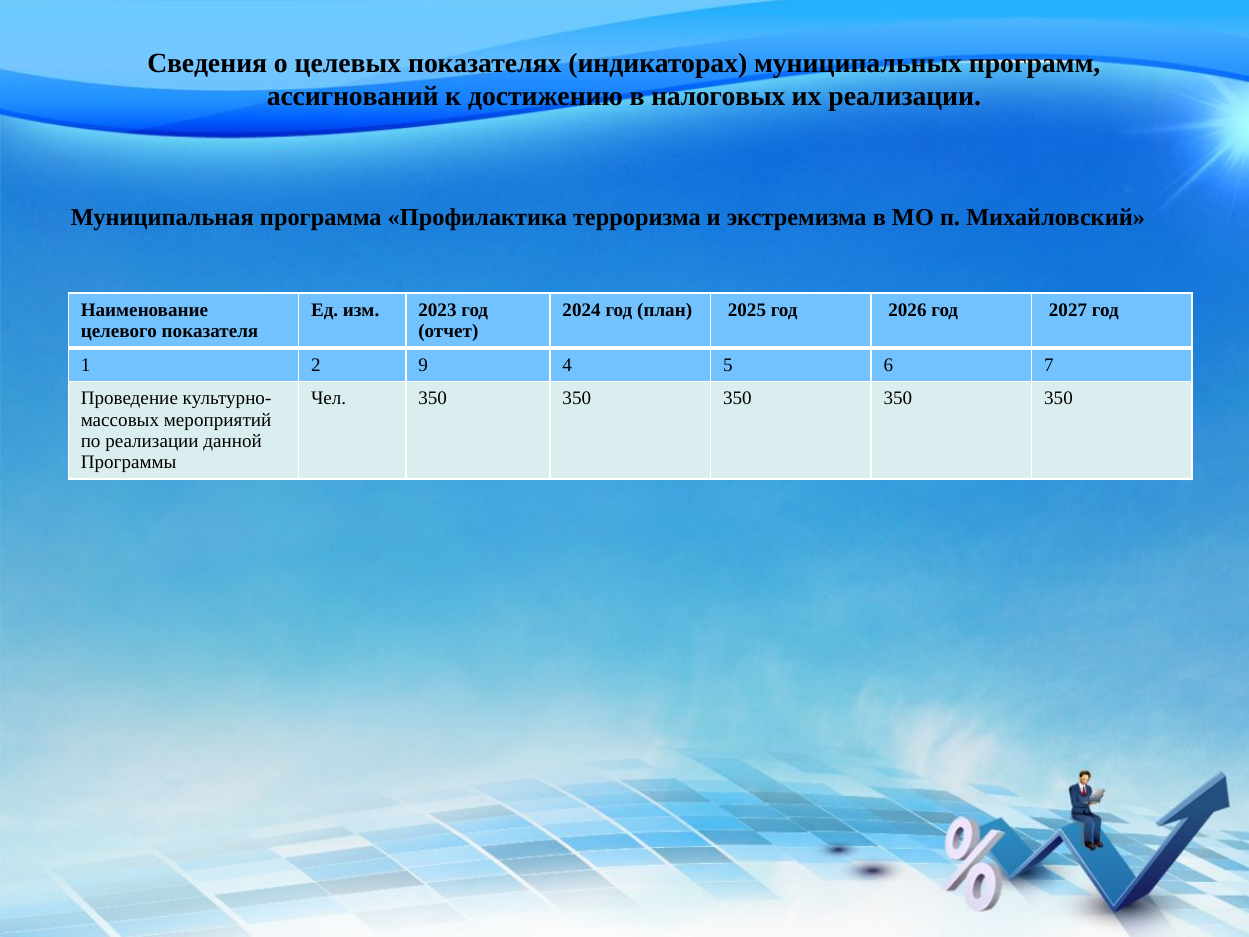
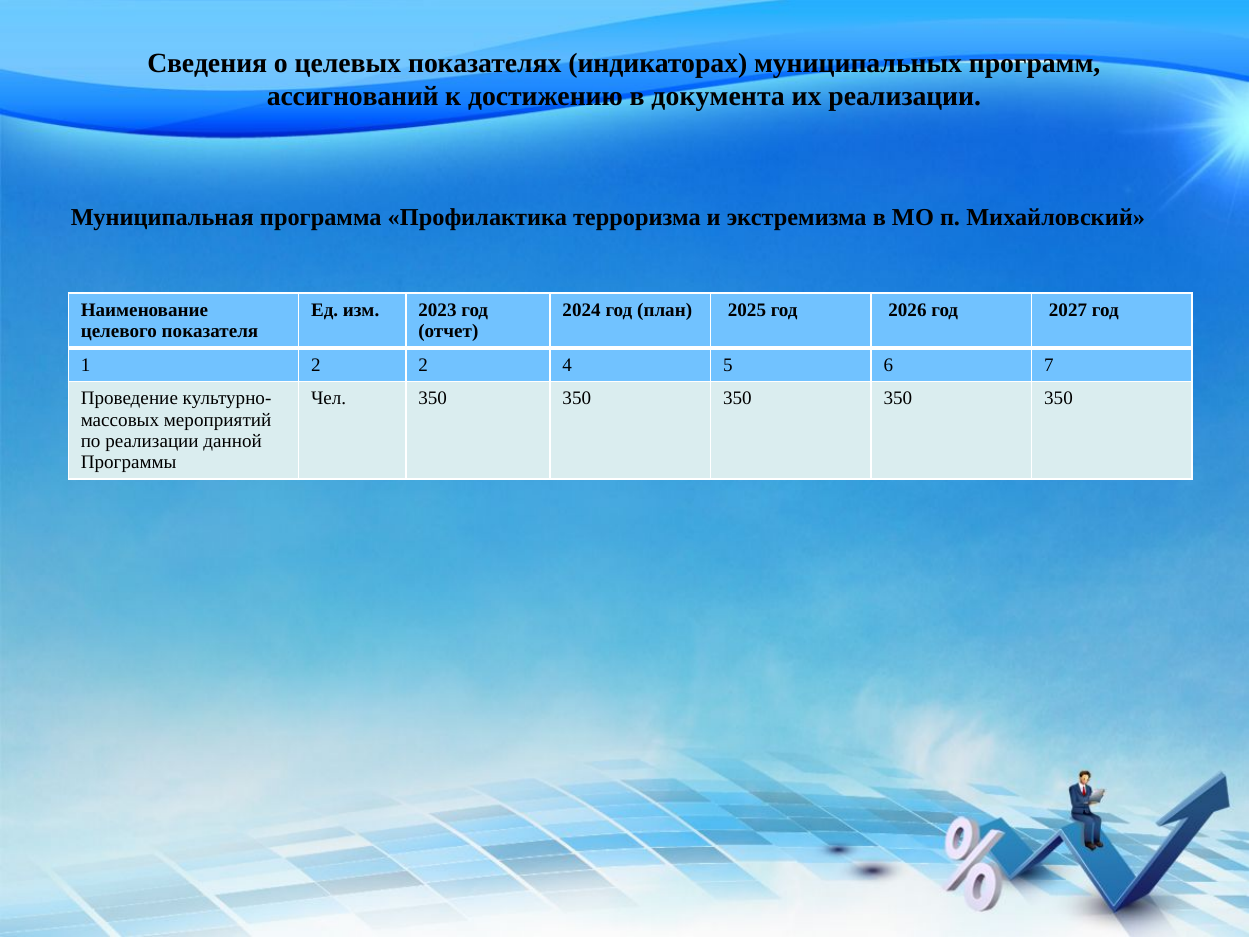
налоговых: налоговых -> документа (718, 97)
2 9: 9 -> 2 (423, 365)
